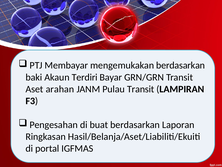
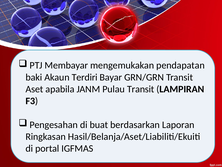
mengemukakan berdasarkan: berdasarkan -> pendapatan (181, 65)
arahan: arahan -> apabila (60, 89)
